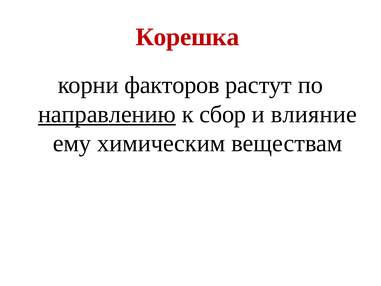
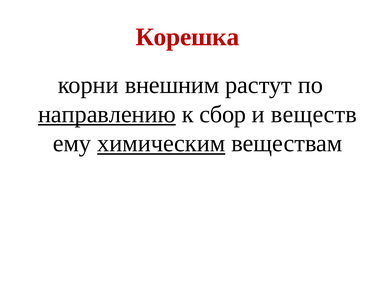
факторов: факторов -> внешним (172, 85)
влияние: влияние -> веществ (314, 114)
химическим underline: none -> present (161, 143)
